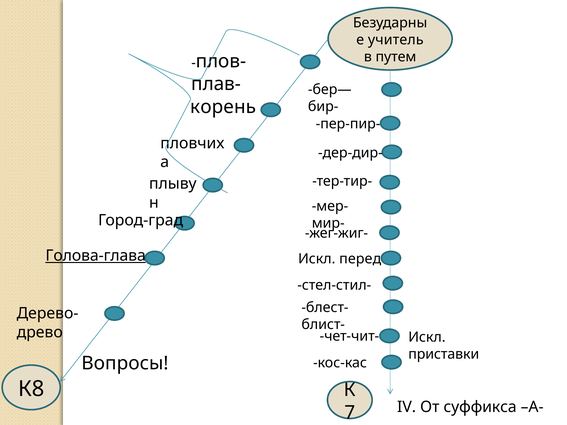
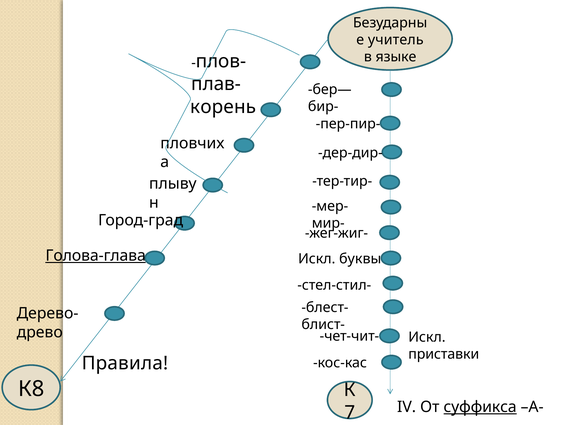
путем: путем -> языке (396, 57)
перед: перед -> буквы (360, 259)
Вопросы: Вопросы -> Правила (125, 363)
суффикса underline: none -> present (480, 407)
